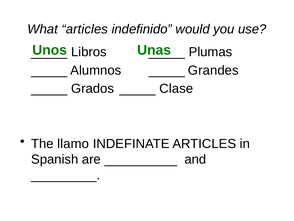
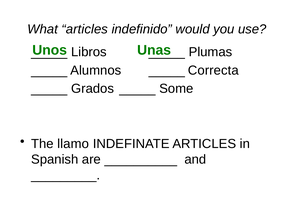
Grandes: Grandes -> Correcta (213, 70)
Clase: Clase -> Some (176, 88)
